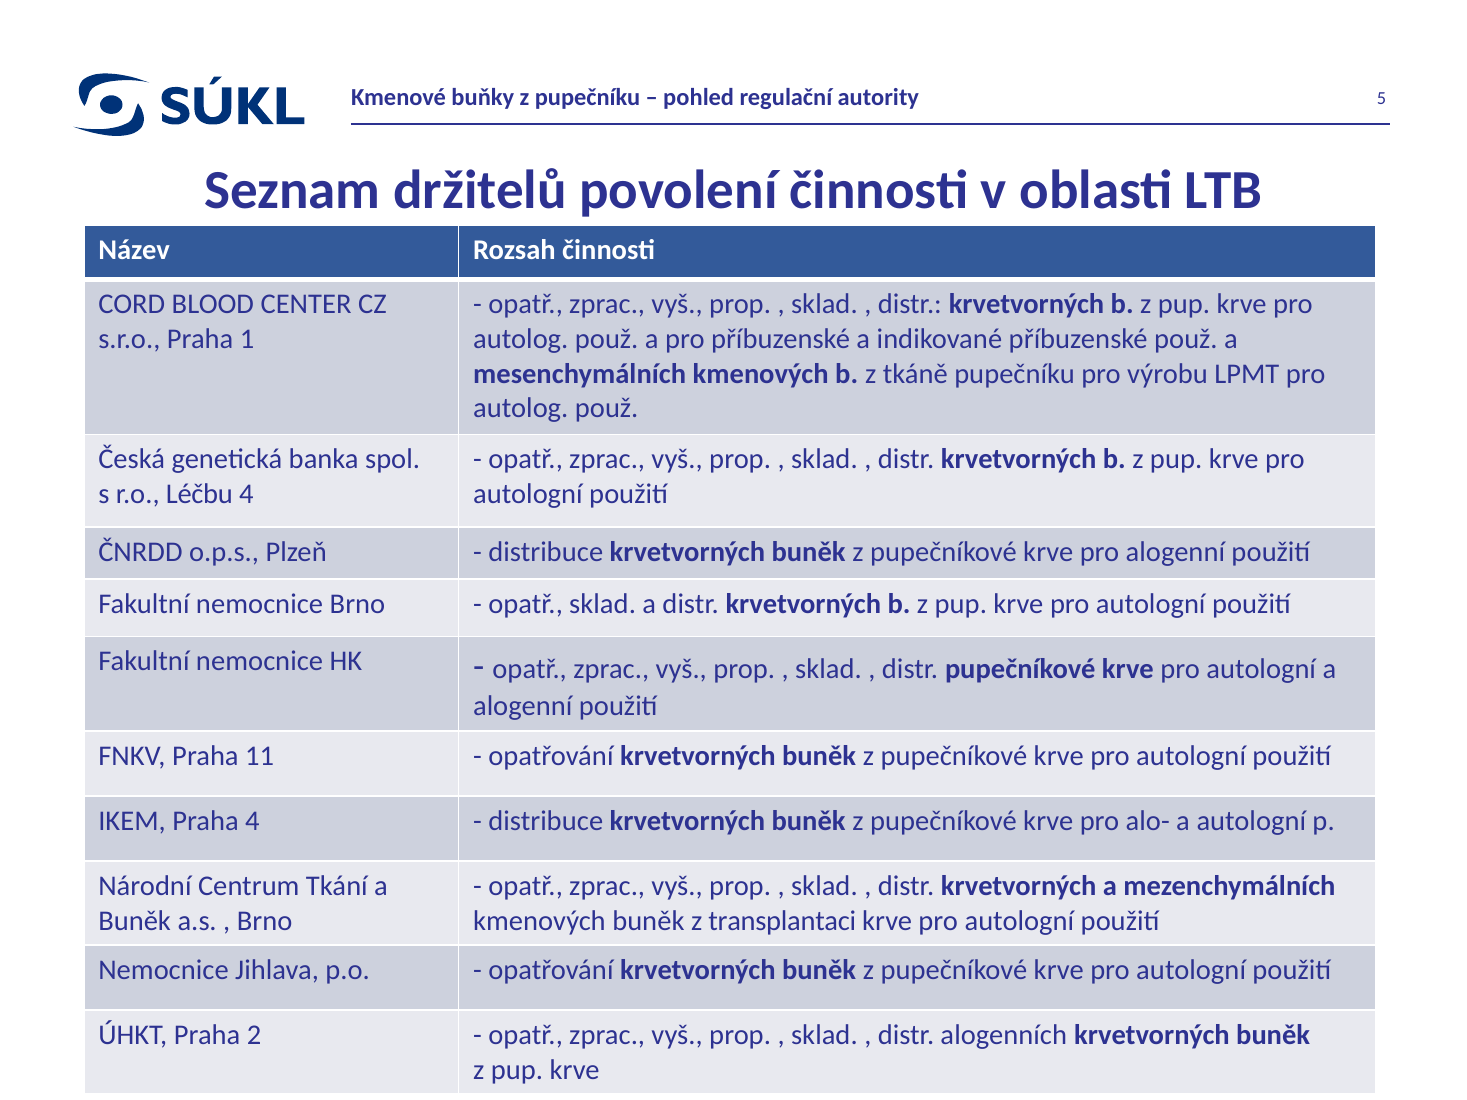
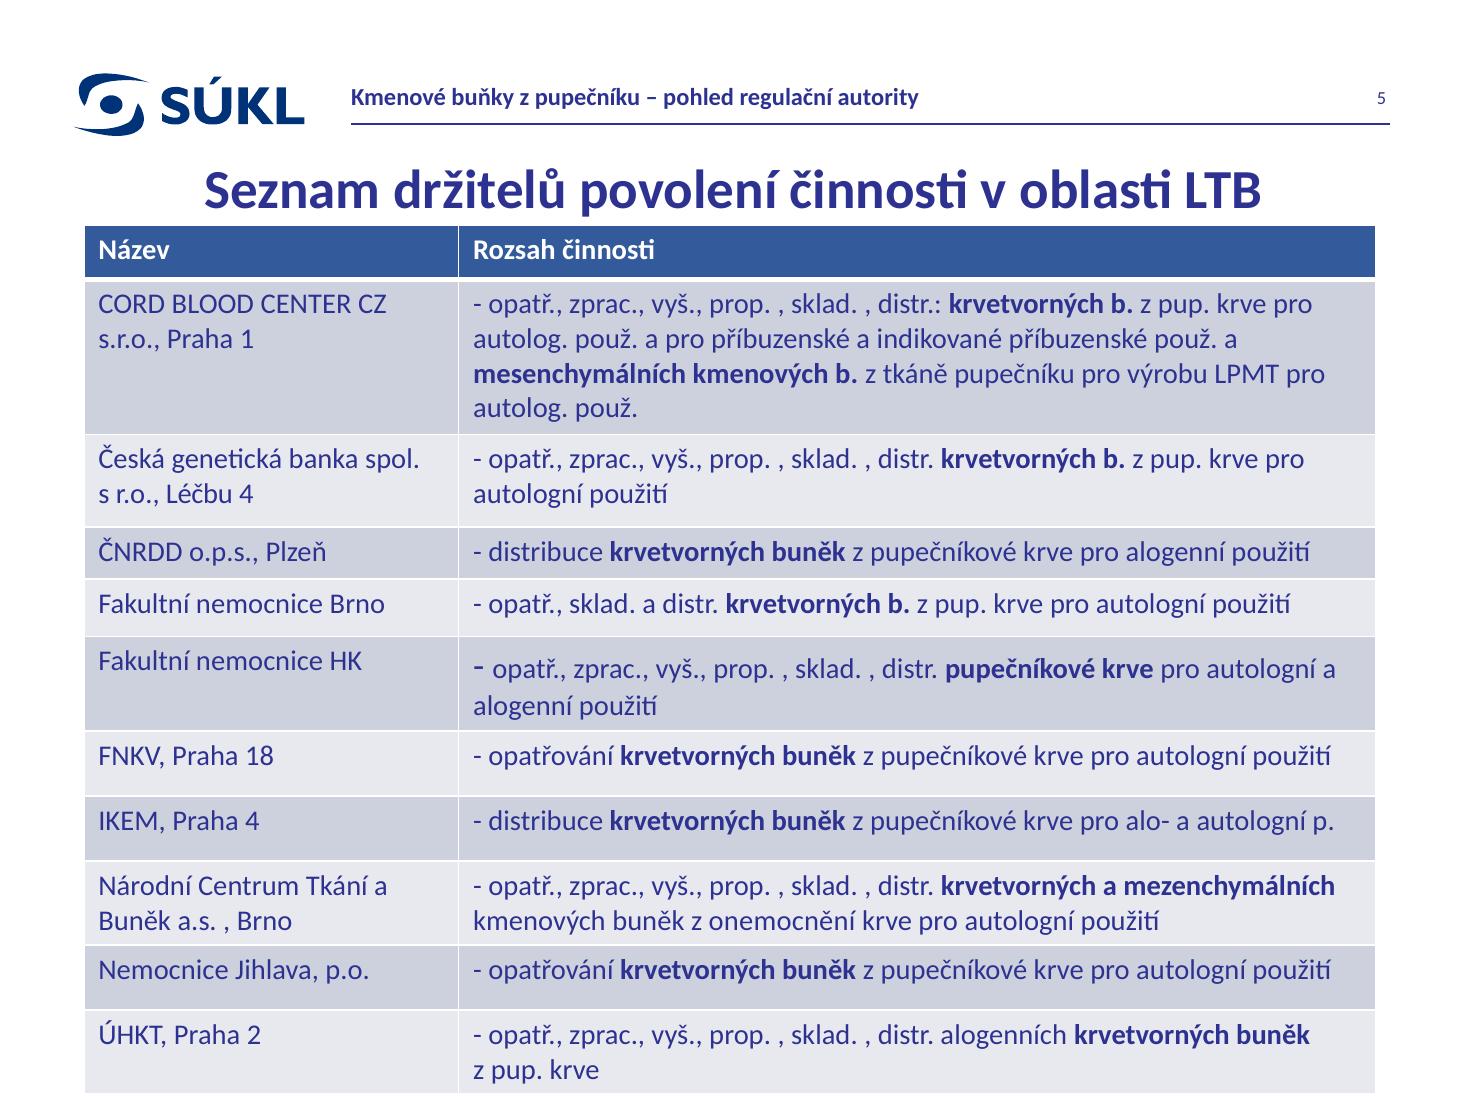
11: 11 -> 18 (260, 756)
transplantaci: transplantaci -> onemocnění (782, 921)
